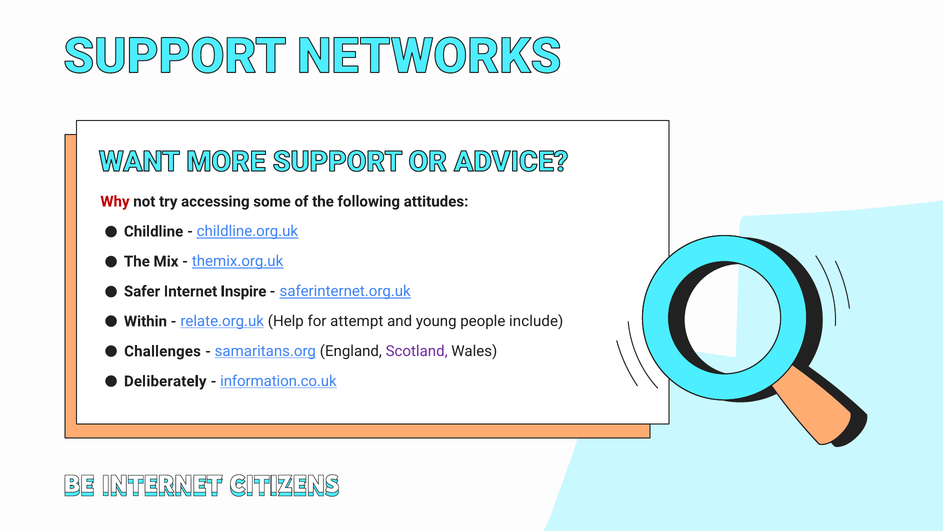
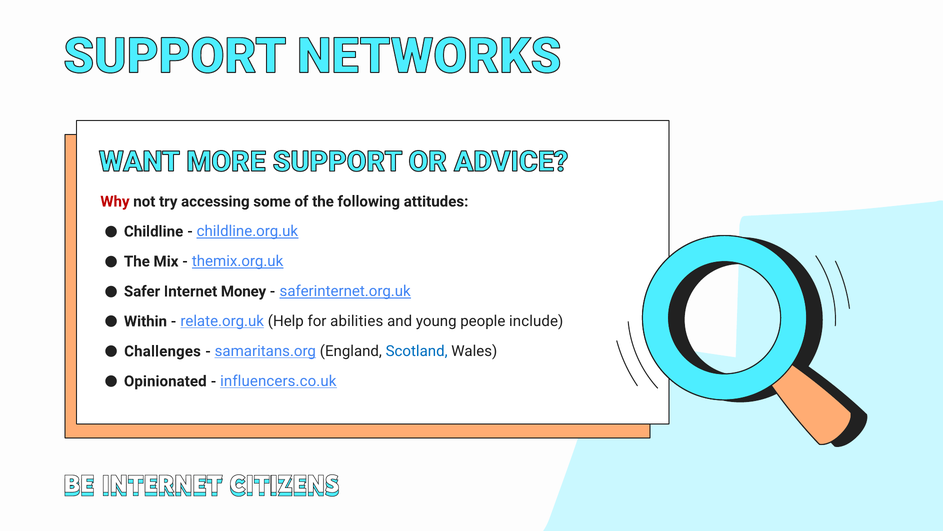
Inspire: Inspire -> Money (243, 291)
attempt: attempt -> abilities (357, 321)
Scotland colour: purple -> blue (417, 351)
Deliberately: Deliberately -> Opinionated (165, 381)
information.co.uk: information.co.uk -> influencers.co.uk (278, 381)
